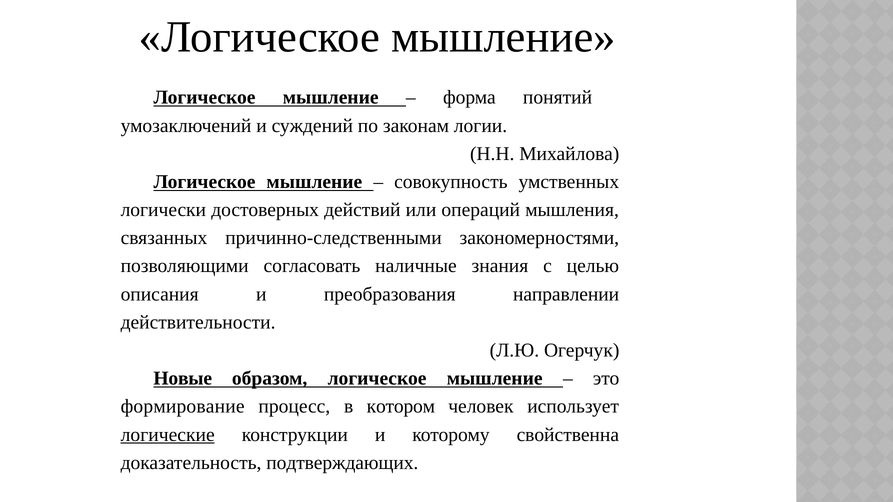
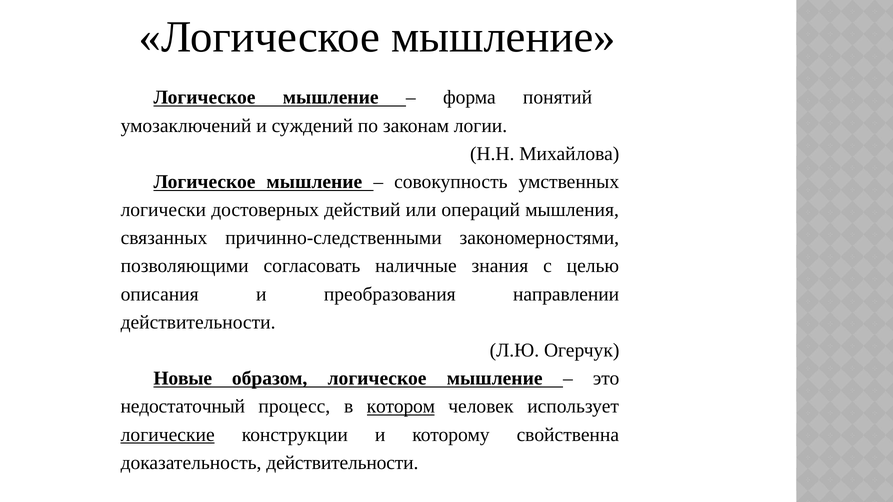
формирование: формирование -> недостаточный (183, 407)
котором underline: none -> present (401, 407)
доказательность подтверждающих: подтверждающих -> действительности (342, 463)
